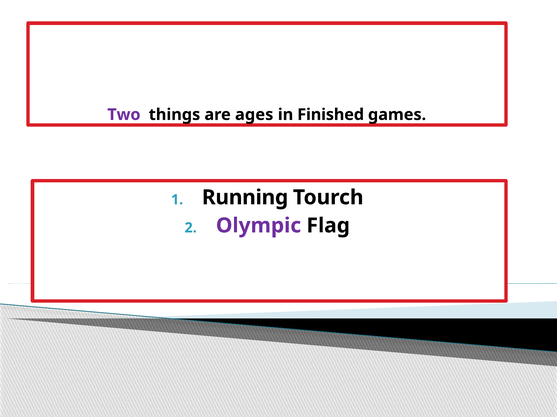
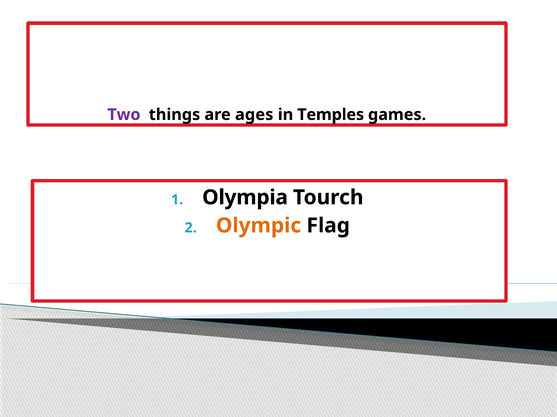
Finished: Finished -> Temples (331, 115)
Running: Running -> Olympia (245, 198)
Olympic colour: purple -> orange (259, 226)
